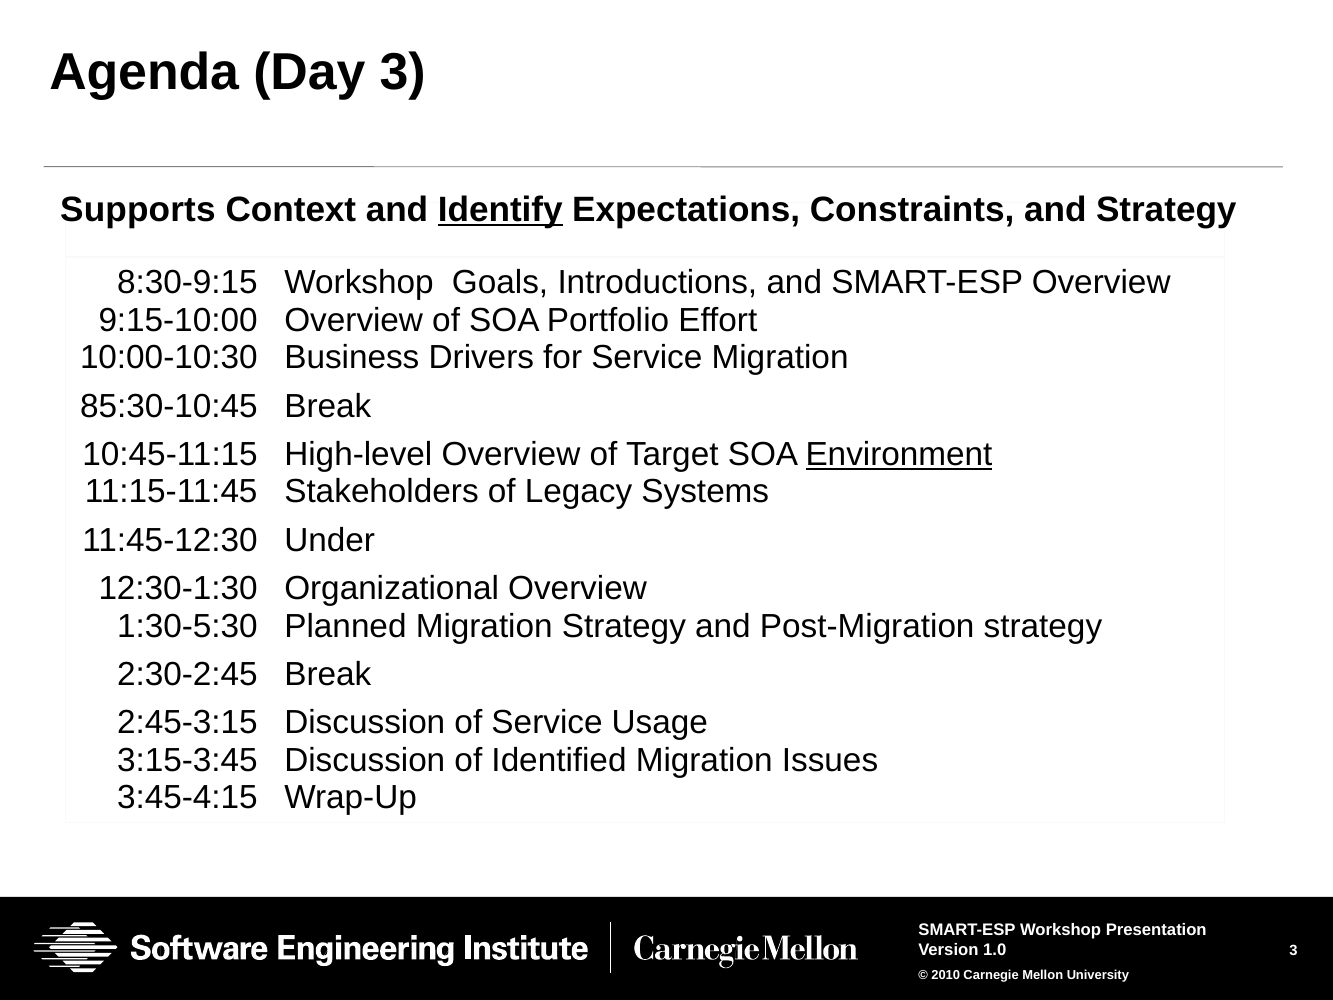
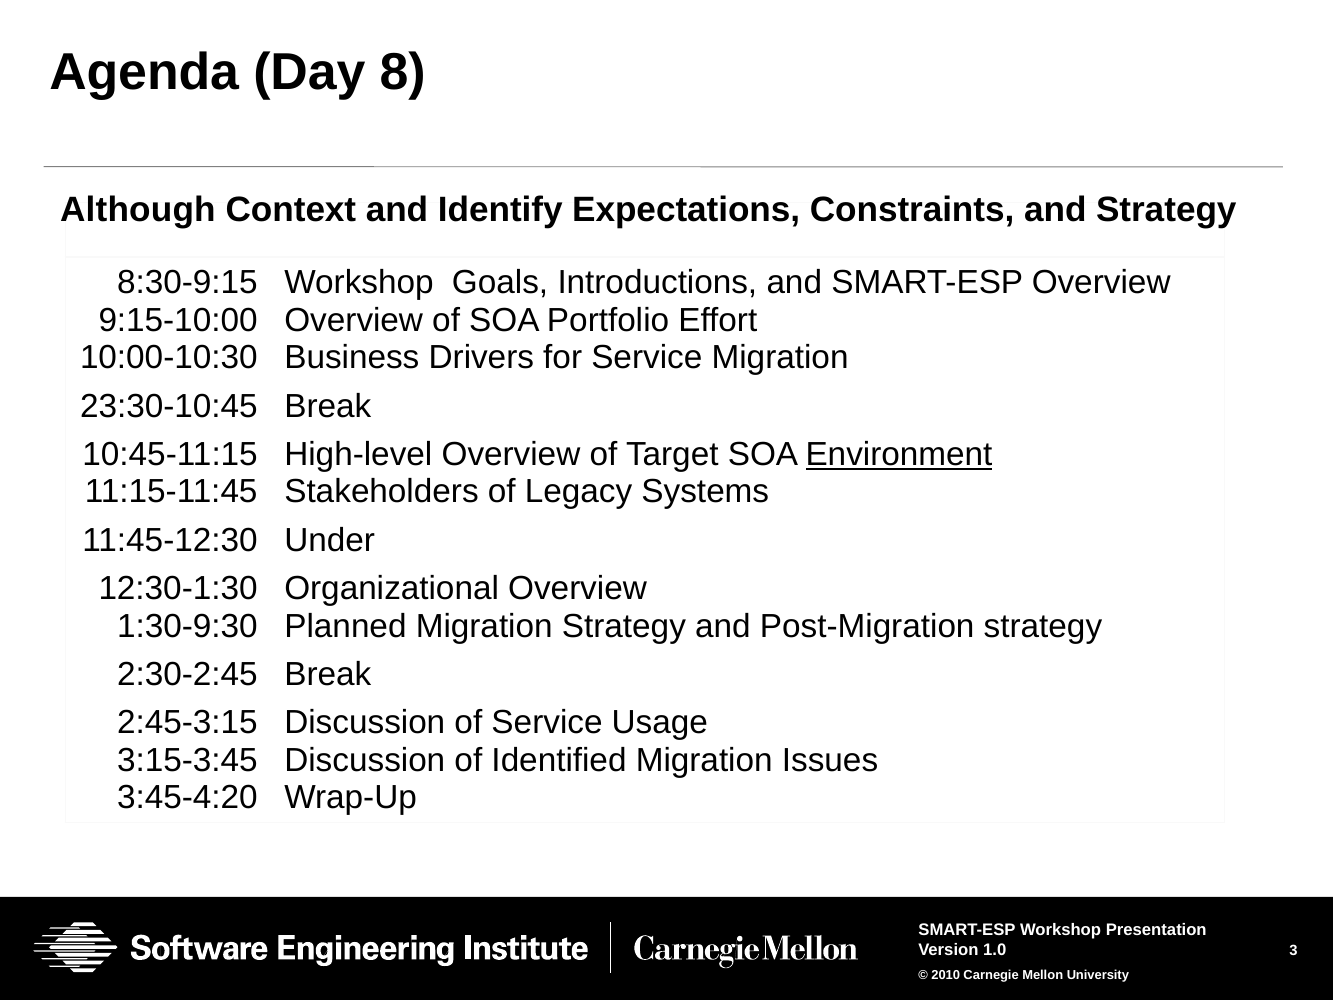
Day 3: 3 -> 8 (403, 72)
Supports: Supports -> Although (138, 210)
Identify underline: present -> none (500, 210)
85:30-10:45: 85:30-10:45 -> 23:30-10:45 (169, 406)
1:30-5:30: 1:30-5:30 -> 1:30-9:30 (187, 626)
3:45-4:15: 3:45-4:15 -> 3:45-4:20 (187, 797)
